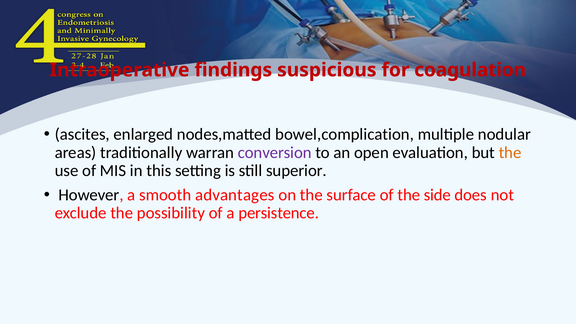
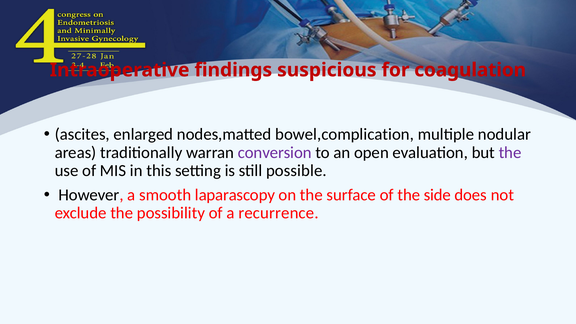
the colour: orange -> purple (510, 153)
superior: superior -> possible (296, 171)
advantages: advantages -> laparascopy (235, 195)
persistence: persistence -> recurrence (279, 213)
